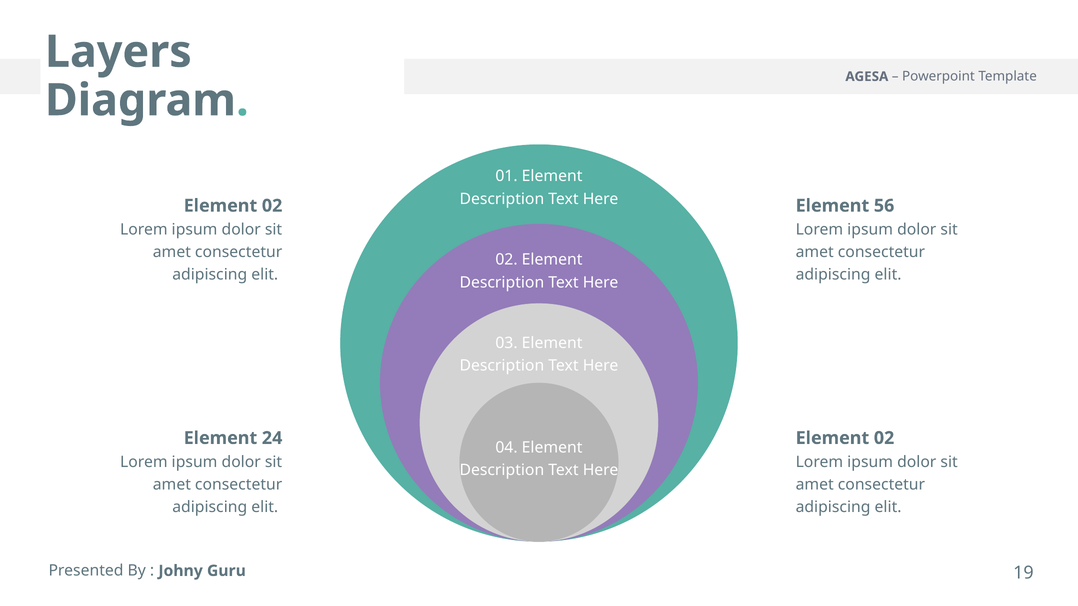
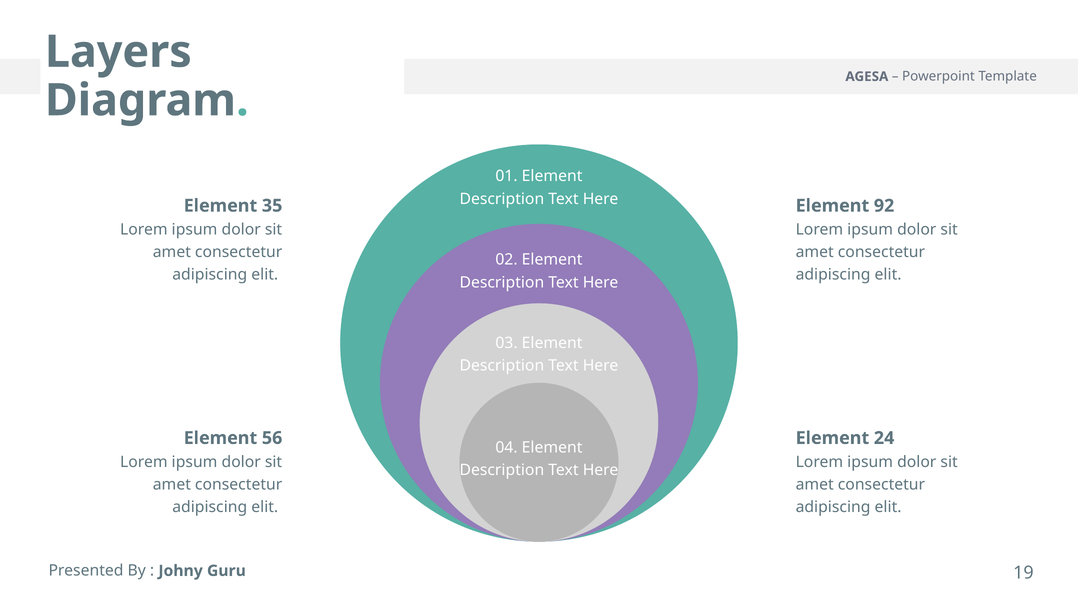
02: 02 -> 35 (272, 206)
56: 56 -> 92 (884, 206)
24: 24 -> 56 (272, 438)
02: 02 -> 24 (884, 438)
